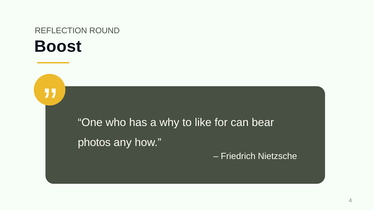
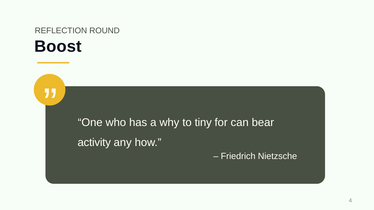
like: like -> tiny (203, 123)
photos: photos -> activity (94, 143)
